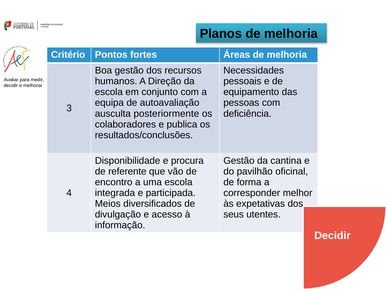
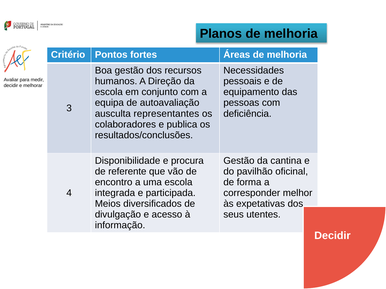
posteriormente: posteriormente -> representantes (166, 114)
